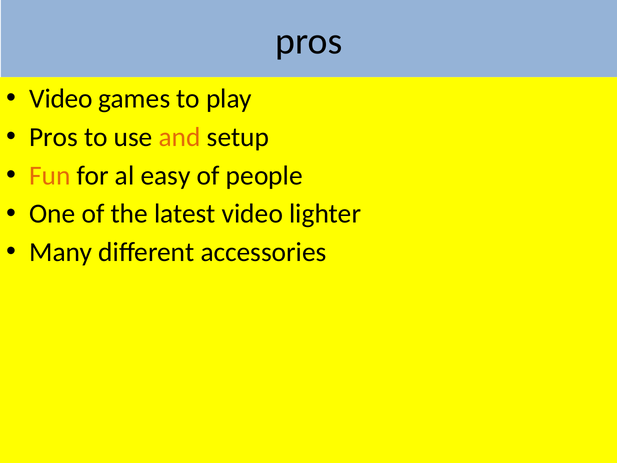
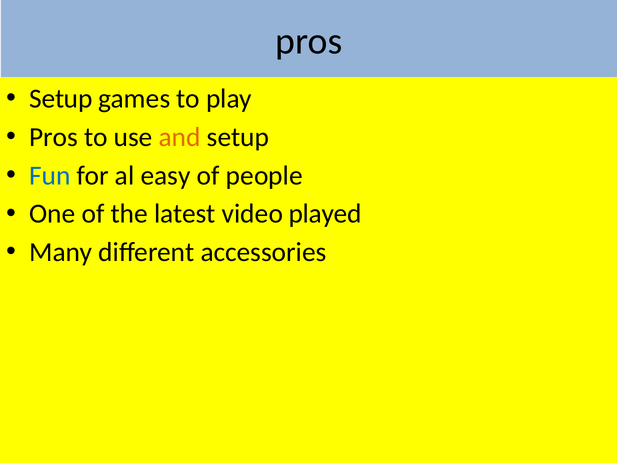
Video: Video -> Setup (61, 99)
Fun colour: orange -> blue (50, 175)
lighter: lighter -> played (325, 214)
